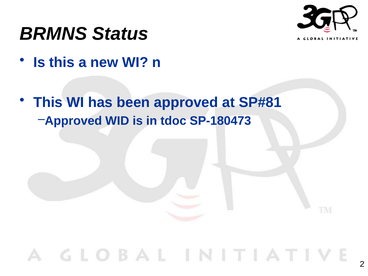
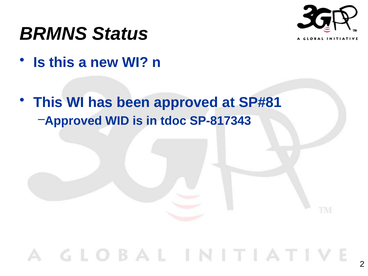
SP-180473: SP-180473 -> SP-817343 (220, 121)
